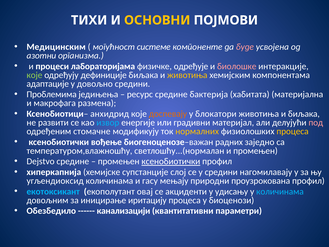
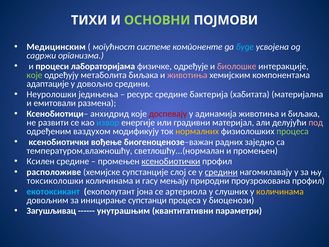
ОСНОВНИ colour: yellow -> light green (157, 20)
буде colour: pink -> light blue (245, 47)
азотни: азотни -> садржи (41, 56)
дефиниције: дефиниције -> метаболита (104, 75)
животиња colour: yellow -> pink (187, 75)
Проблемима: Проблемима -> Неуролошки (52, 94)
макрофага: макрофага -> емитовали (55, 103)
доспевају colour: orange -> red (168, 114)
блокатори: блокатори -> адинамија (216, 114)
стомачне: стомачне -> ваздухом (92, 131)
процеса colour: yellow -> light green (293, 131)
Dejstvo: Dejstvo -> Ксилен (41, 161)
хиперкапнија: хиперкапнија -> расположиве (54, 172)
средини underline: none -> present (221, 172)
угљендиоксид: угљендиоксид -> токсиколошки (55, 181)
овај: овај -> јона (145, 191)
акциденти: акциденти -> артериола (186, 191)
удисању: удисању -> слушних (232, 191)
количинама colour: light blue -> yellow (280, 191)
иритацију: иритацију -> супстанци (147, 200)
Обезбедило: Обезбедило -> Загушљивац (51, 211)
канализацији: канализацији -> унутрашњим (123, 211)
